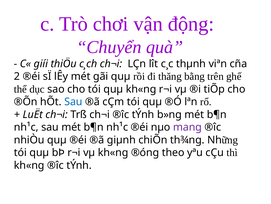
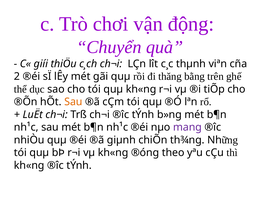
Sau colour: blue -> orange (73, 102)
